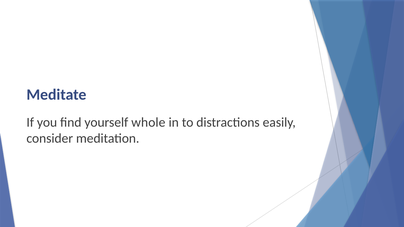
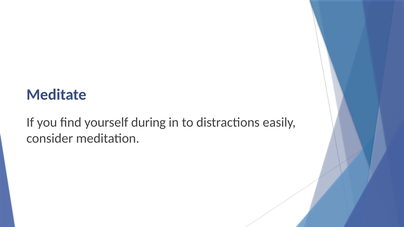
whole: whole -> during (148, 123)
